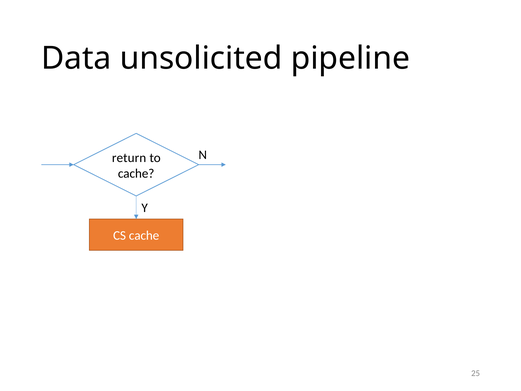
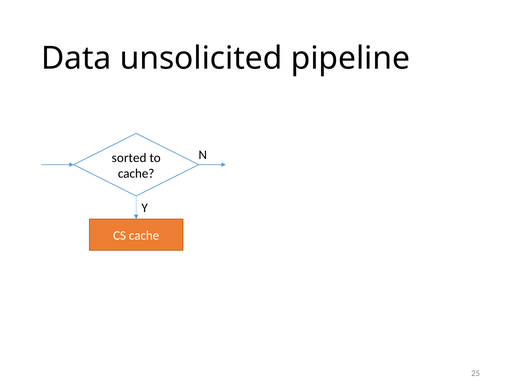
return: return -> sorted (129, 158)
